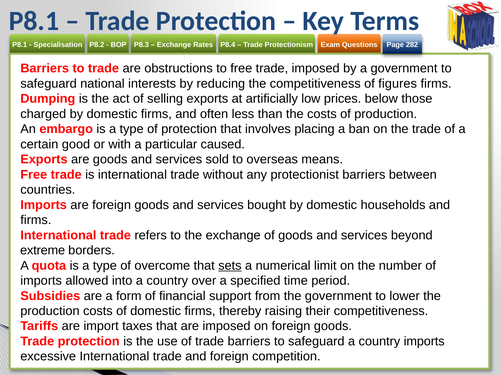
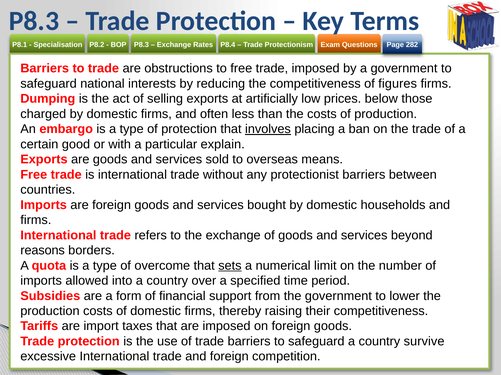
P8.1: P8.1 -> P8.3 (34, 21)
involves underline: none -> present (268, 129)
caused: caused -> explain (223, 145)
extreme: extreme -> reasons (43, 251)
country imports: imports -> survive (424, 342)
